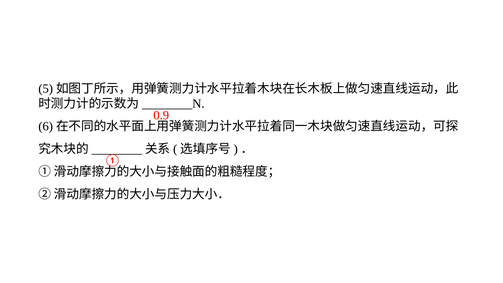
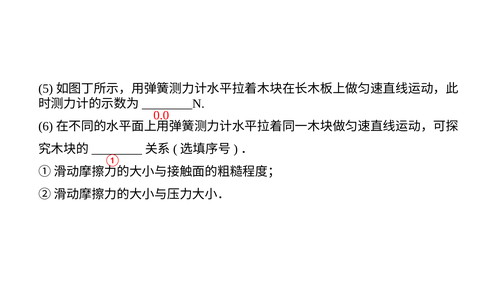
0.9: 0.9 -> 0.0 (161, 115)
